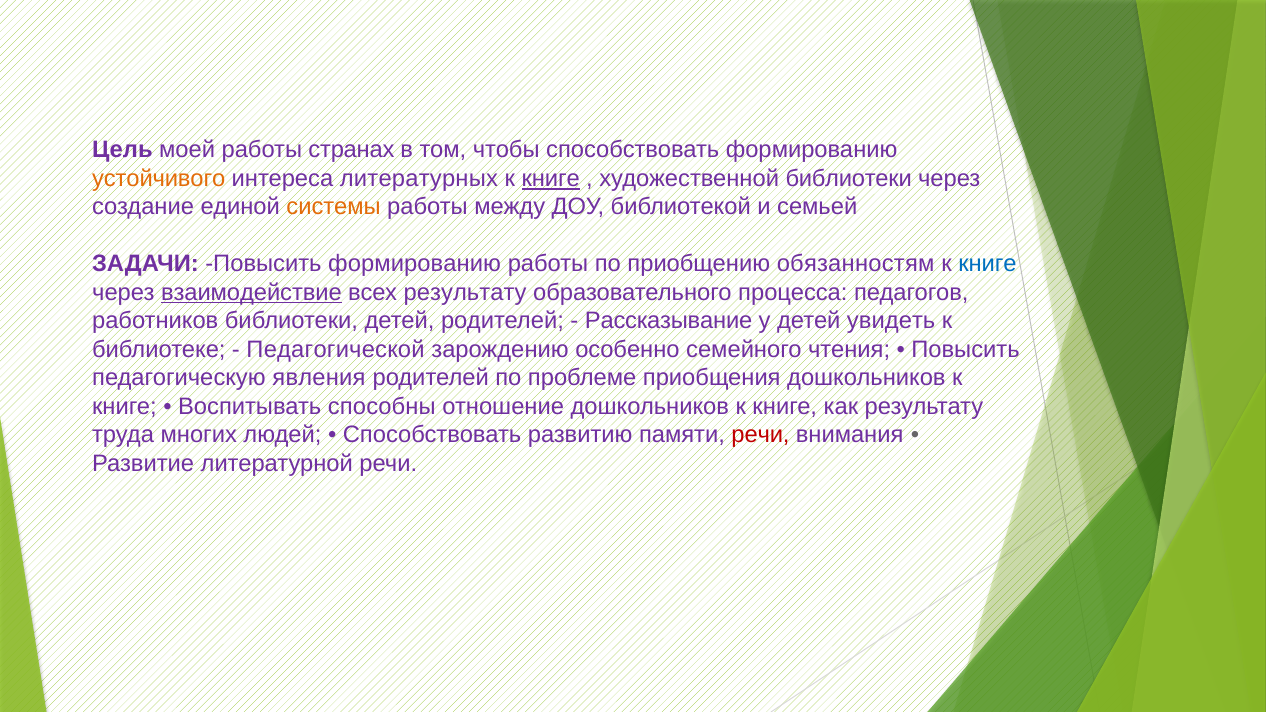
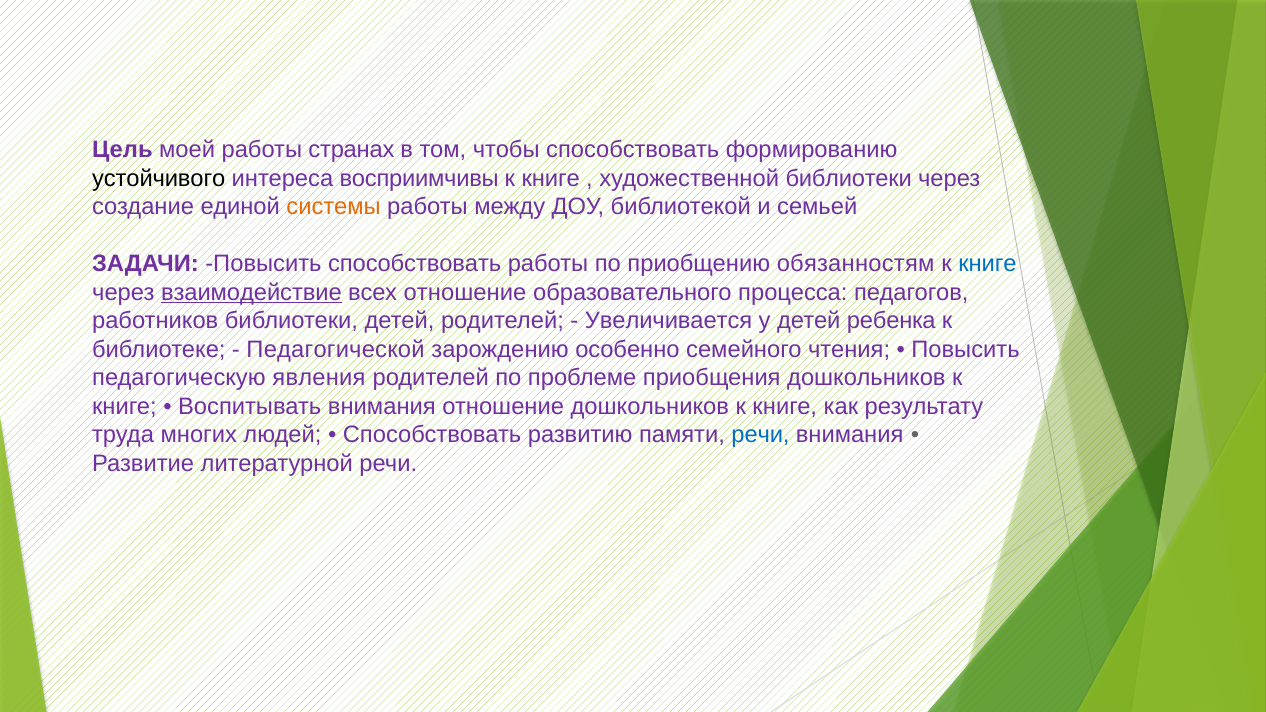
устойчивого colour: orange -> black (159, 179)
литературных: литературных -> восприимчивы (419, 179)
книге underline: present -> none (551, 179)
Повысить формированию: формированию -> способствовать (415, 264)
всех результату: результату -> отношение (465, 293)
Рассказывание: Рассказывание -> Увеличивается (669, 321)
увидеть: увидеть -> ребенка (891, 321)
Воспитывать способны: способны -> внимания (382, 407)
речи colour: red -> blue (760, 435)
